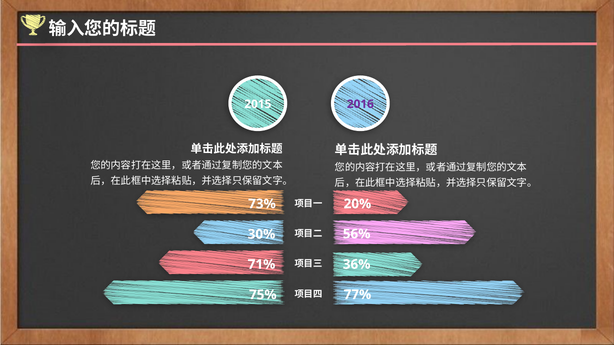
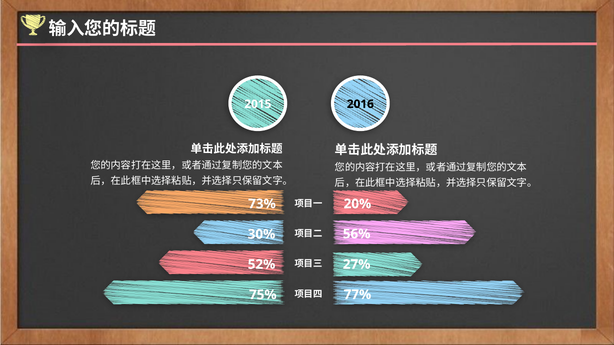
2016 colour: purple -> black (360, 104)
71%: 71% -> 52% (262, 265)
36%: 36% -> 27% (357, 265)
